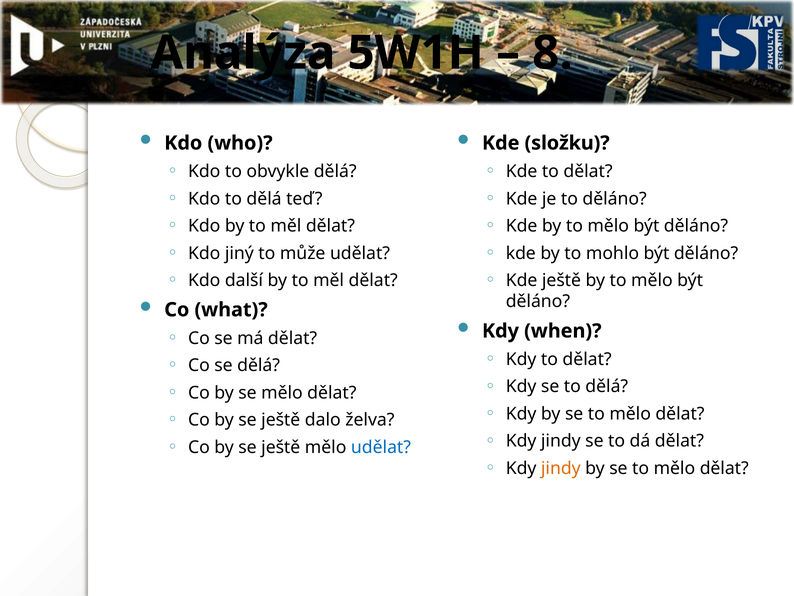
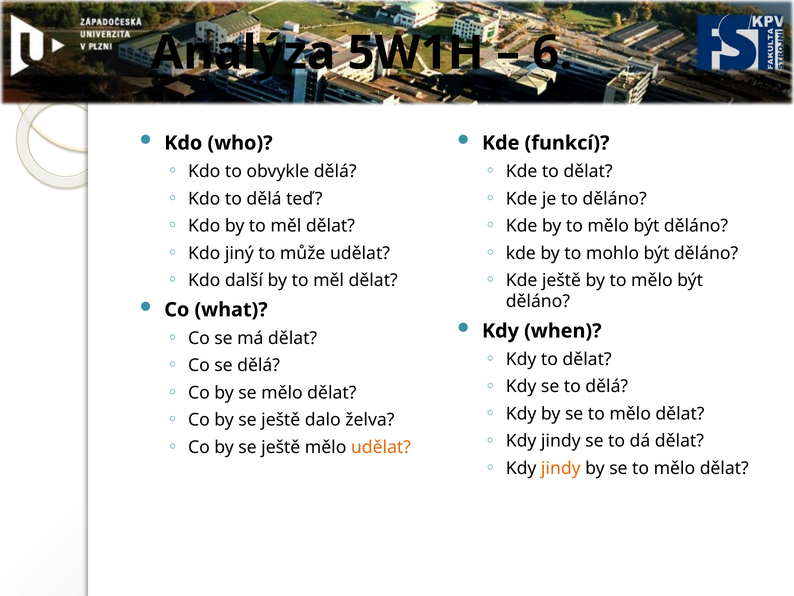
8: 8 -> 6 (552, 53)
složku: složku -> funkcí (567, 143)
udělat colour: blue -> orange (381, 447)
